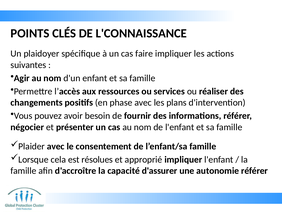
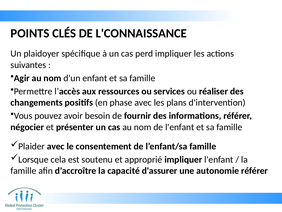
faire: faire -> perd (144, 53)
résolues: résolues -> soutenu (97, 159)
